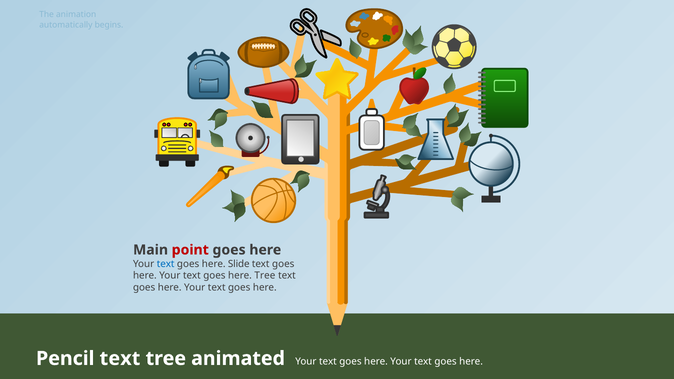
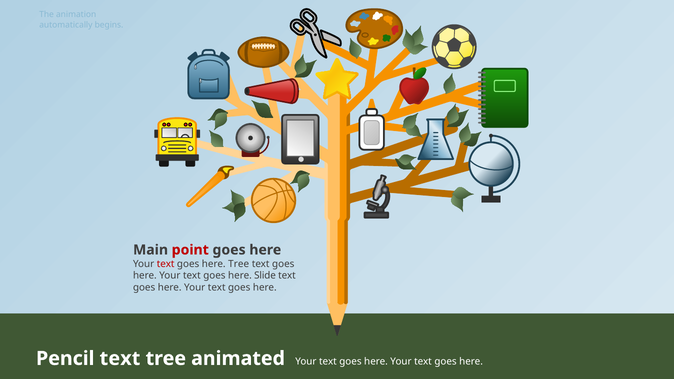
text colour: blue -> red (166, 264)
here Slide: Slide -> Tree (239, 264)
here Tree: Tree -> Slide (265, 276)
